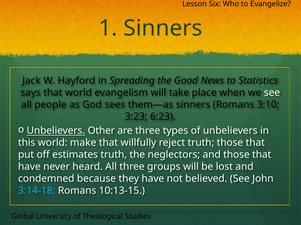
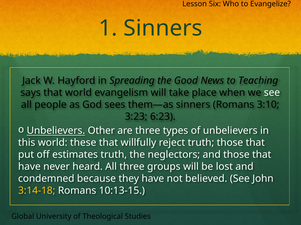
Statistics: Statistics -> Teaching (258, 81)
make: make -> these (83, 143)
3:14-18 colour: light blue -> yellow (37, 191)
